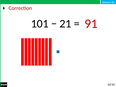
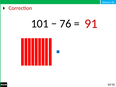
21: 21 -> 76 (65, 24)
